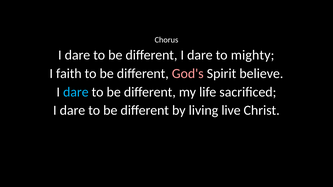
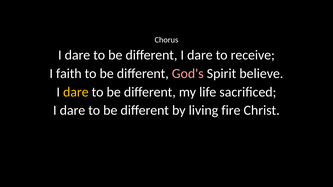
mighty: mighty -> receive (253, 55)
dare colour: light blue -> yellow (76, 92)
live: live -> fire (231, 111)
